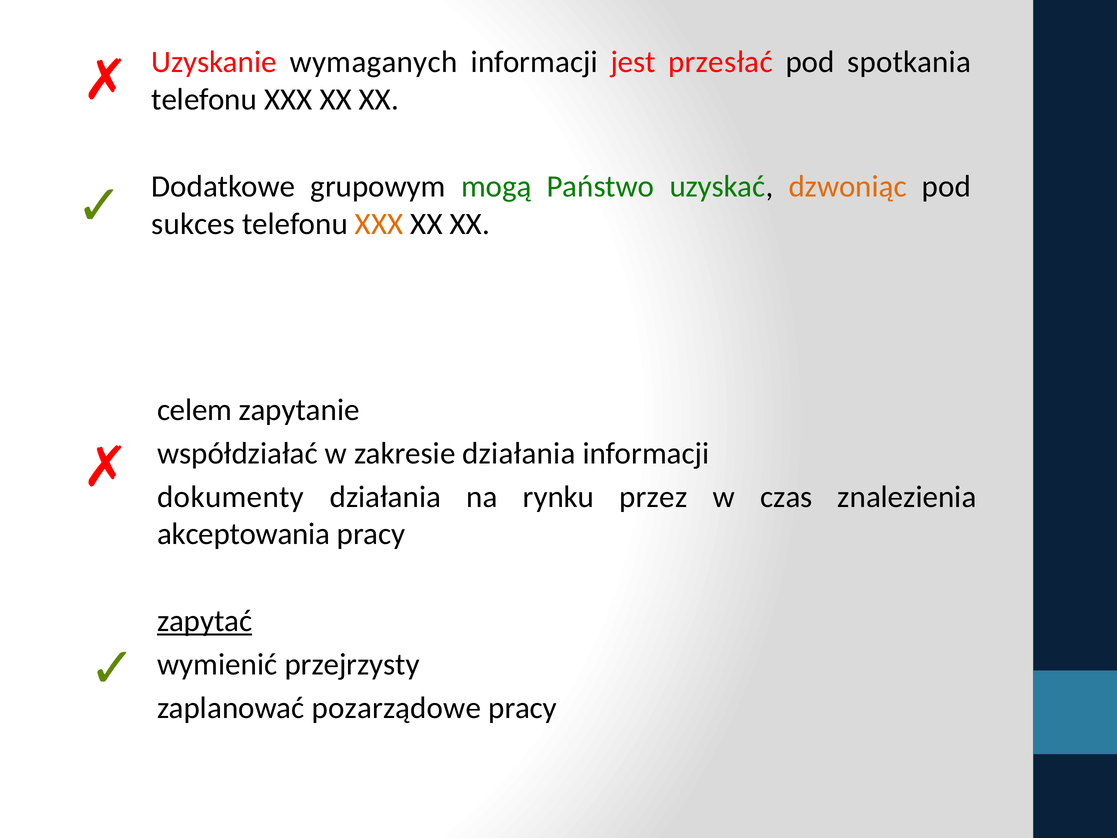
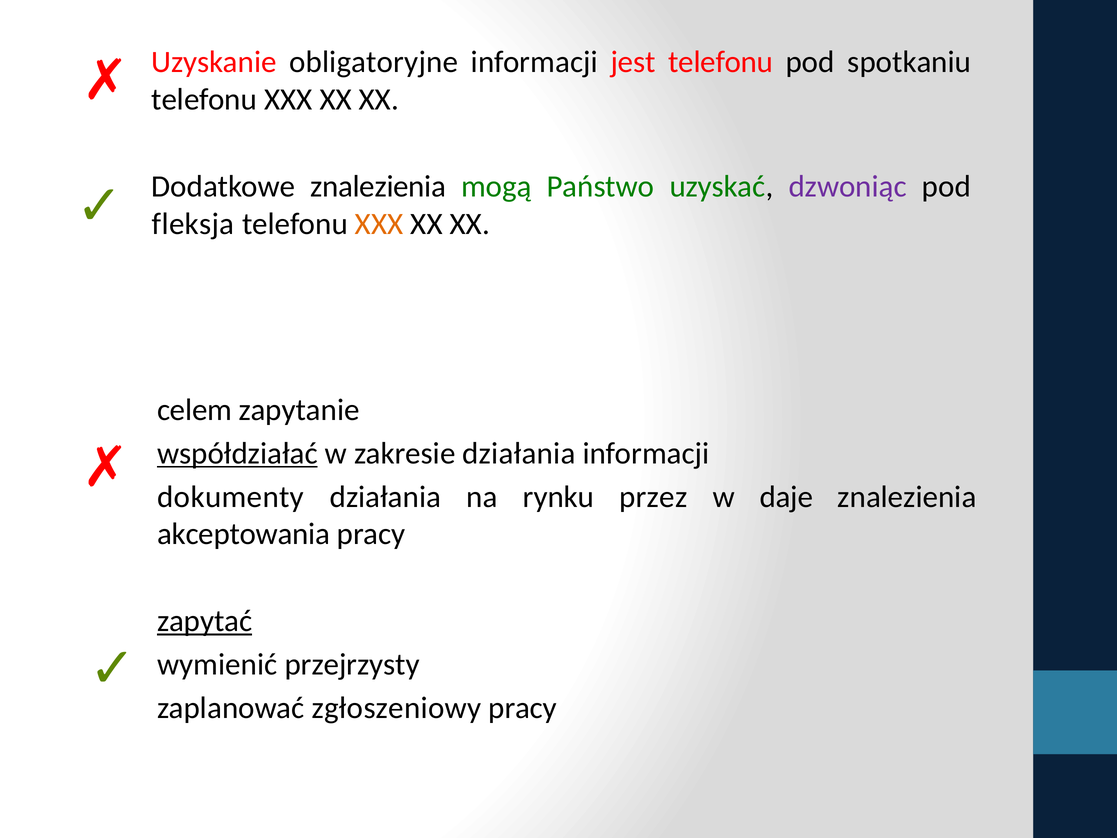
wymaganych: wymaganych -> obligatoryjne (374, 62)
jest przesłać: przesłać -> telefonu (721, 62)
spotkania: spotkania -> spotkaniu (909, 62)
Dodatkowe grupowym: grupowym -> znalezienia (378, 187)
dzwoniąc colour: orange -> purple (848, 187)
sukces: sukces -> fleksja (193, 224)
współdziałać underline: none -> present (237, 453)
czas: czas -> daje (786, 497)
pozarządowe: pozarządowe -> zgłoszeniowy (396, 708)
